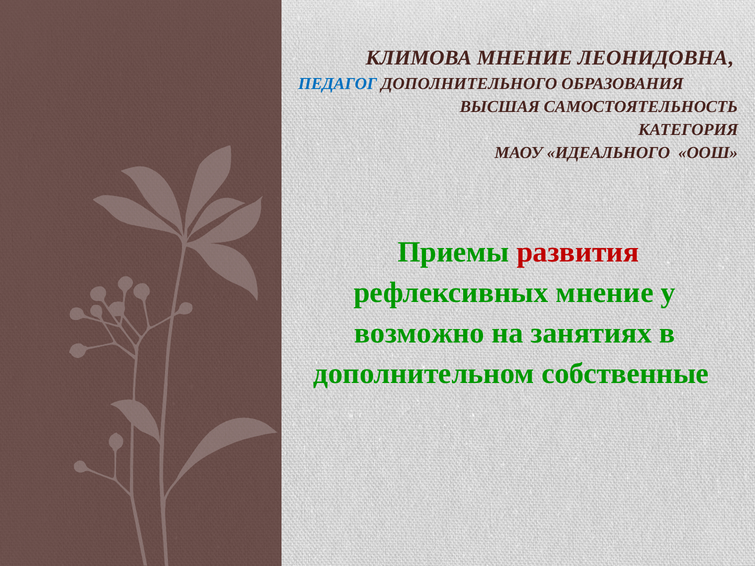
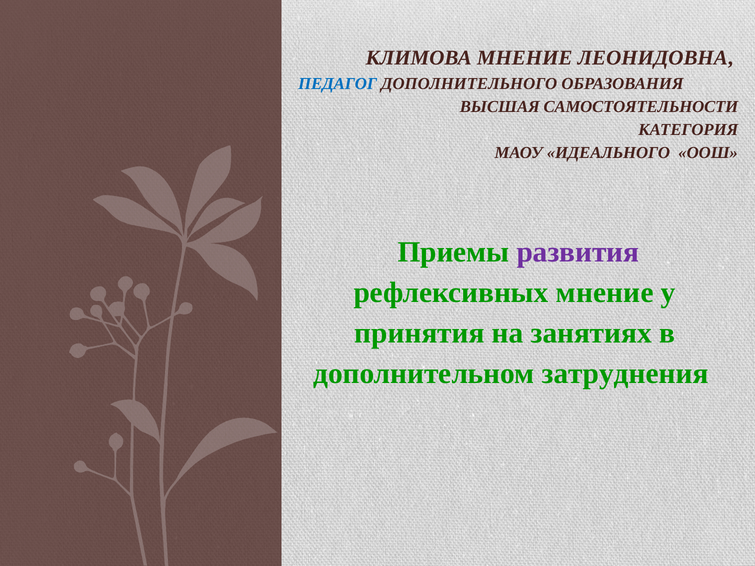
САМОСТОЯТЕЛЬНОСТЬ: САМОСТОЯТЕЛЬНОСТЬ -> САМОСТОЯТЕЛЬНОСТИ (641, 107)
развития colour: red -> purple (578, 252)
возможно: возможно -> принятия (420, 333)
собственные: собственные -> затруднения (625, 374)
